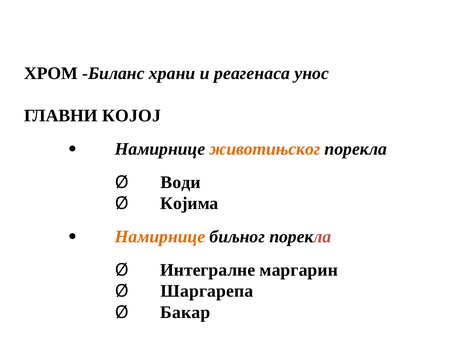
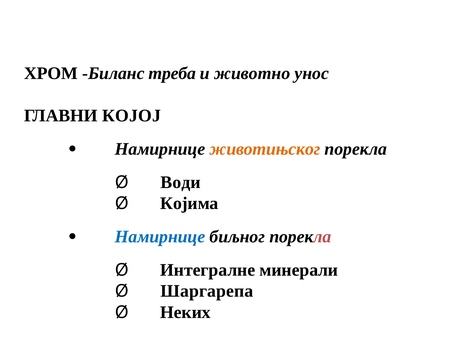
храни: храни -> треба (172, 73)
реагенаса: реагенаса -> животно (252, 73)
Намирнице colour: orange -> blue (160, 237)
маргарин: маргарин -> минерали (299, 270)
Бакар: Бакар -> Неких (185, 313)
